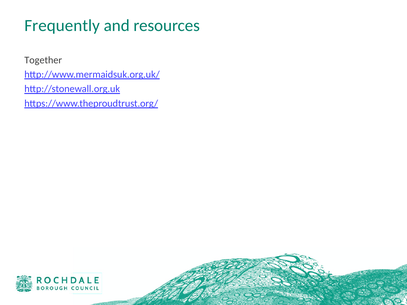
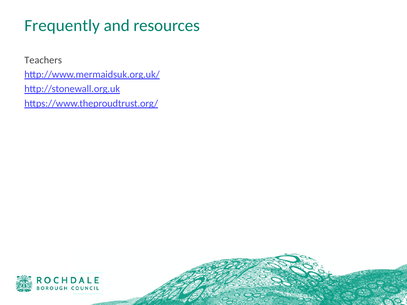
Together: Together -> Teachers (43, 60)
